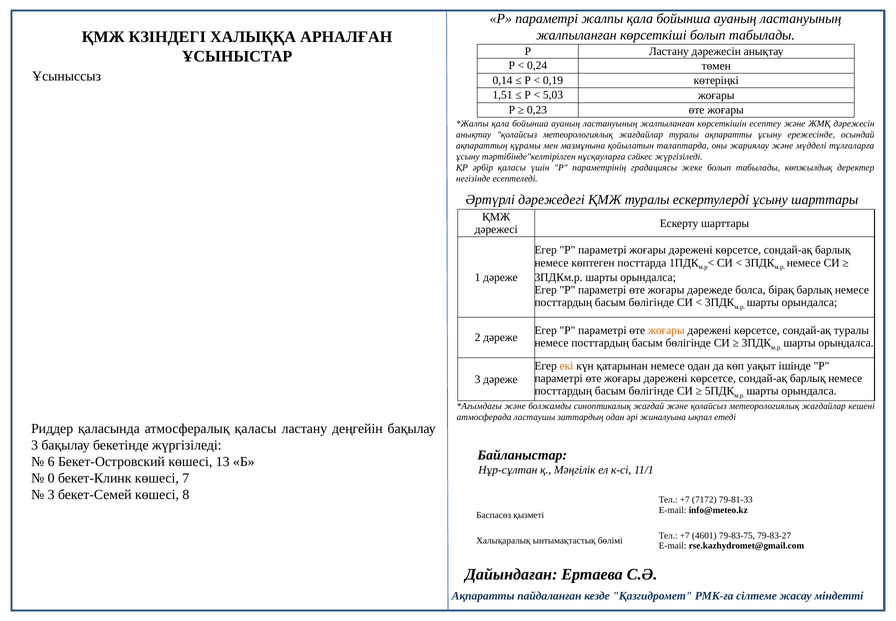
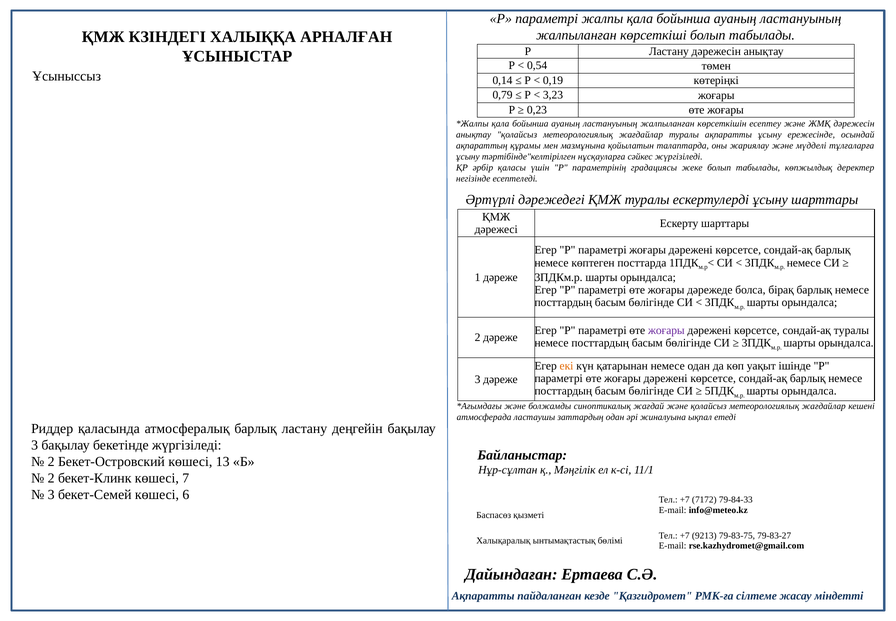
0,24: 0,24 -> 0,54 (537, 65)
1,51: 1,51 -> 0,79 (503, 95)
5,03: 5,03 -> 3,23 (553, 95)
жоғары colour: orange -> purple (666, 330)
атмосфералық қаласы: қаласы -> барлық (256, 428)
6: 6 -> 2 (51, 461)
0: 0 -> 2 (51, 478)
8: 8 -> 6 (186, 494)
79-81-33: 79-81-33 -> 79-84-33 (736, 499)
4601: 4601 -> 9213 (704, 535)
